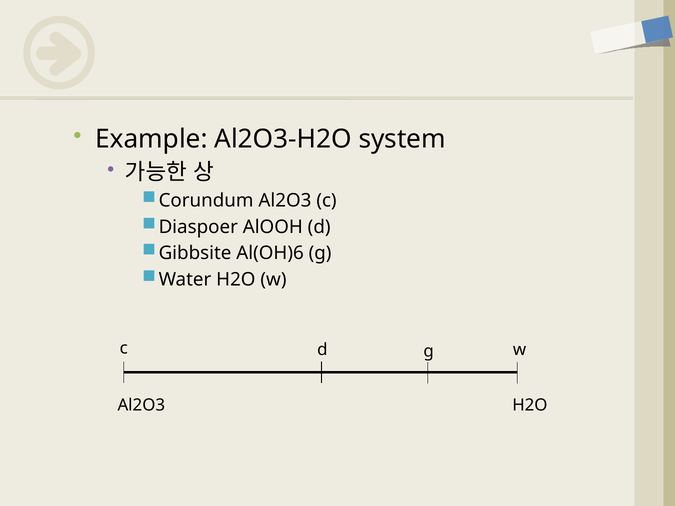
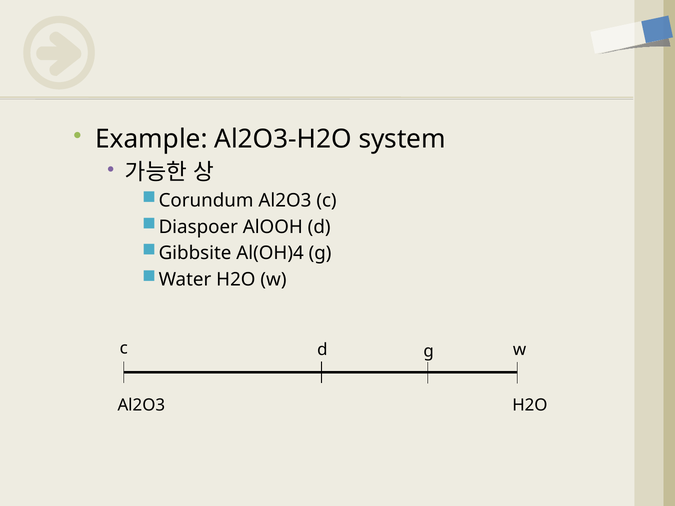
Al(OH)6: Al(OH)6 -> Al(OH)4 (270, 253)
